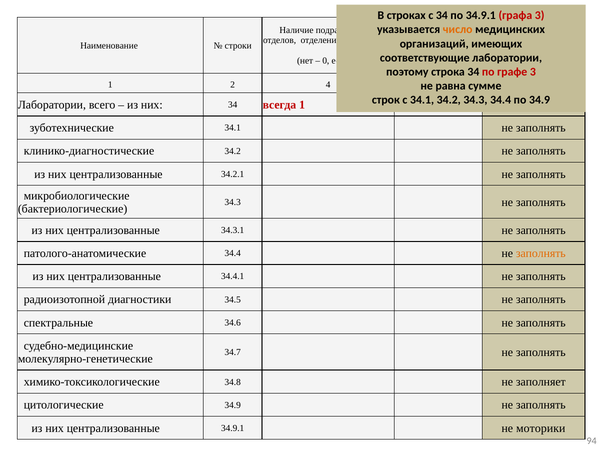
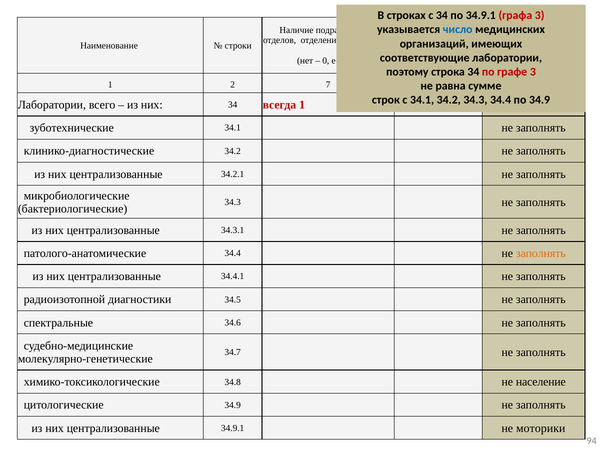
число colour: orange -> blue (458, 30)
2 4: 4 -> 7 (328, 85)
заполняет: заполняет -> население (541, 382)
